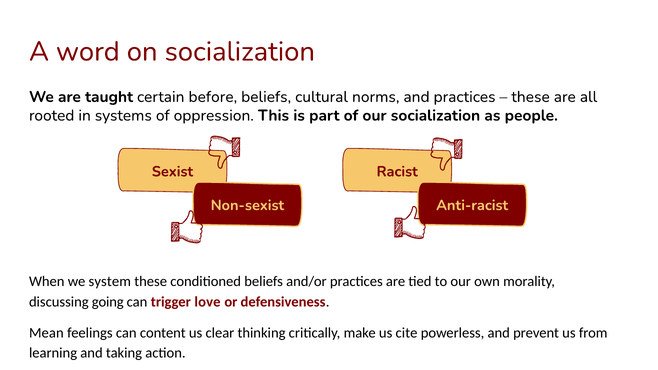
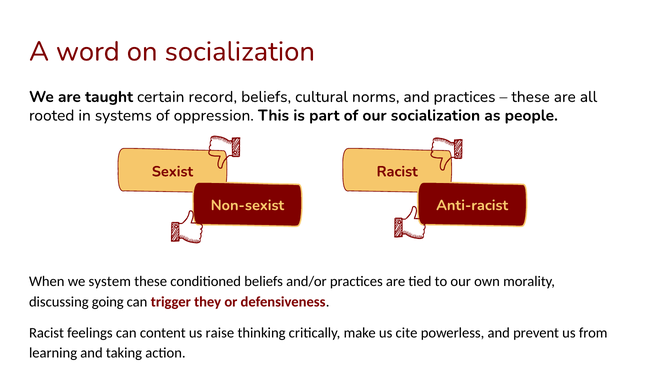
before: before -> record (213, 97)
love: love -> they (208, 302)
Mean: Mean -> Racist (46, 333)
clear: clear -> raise (220, 333)
